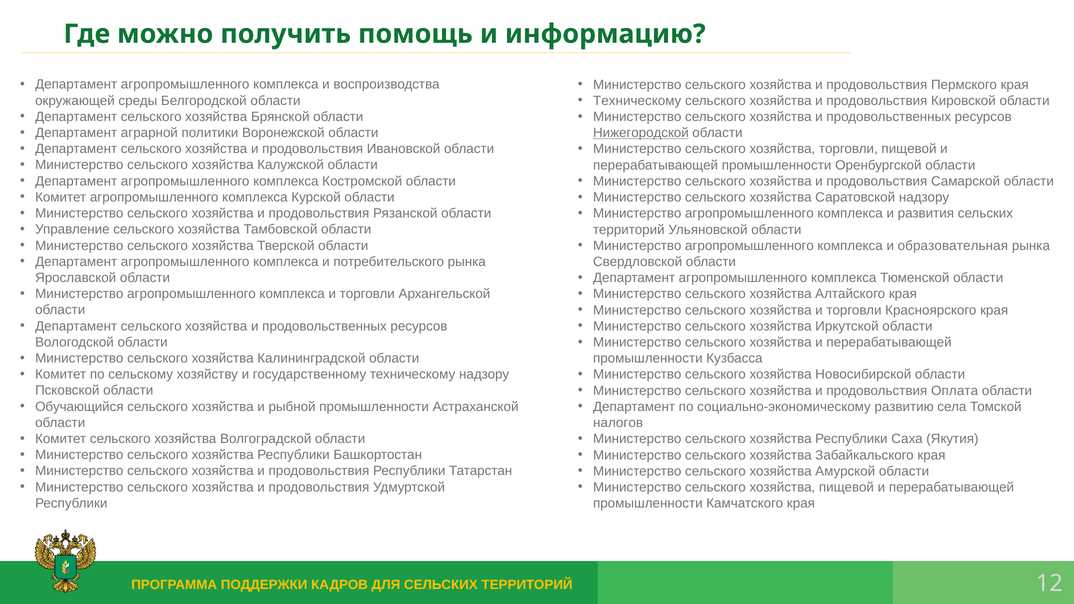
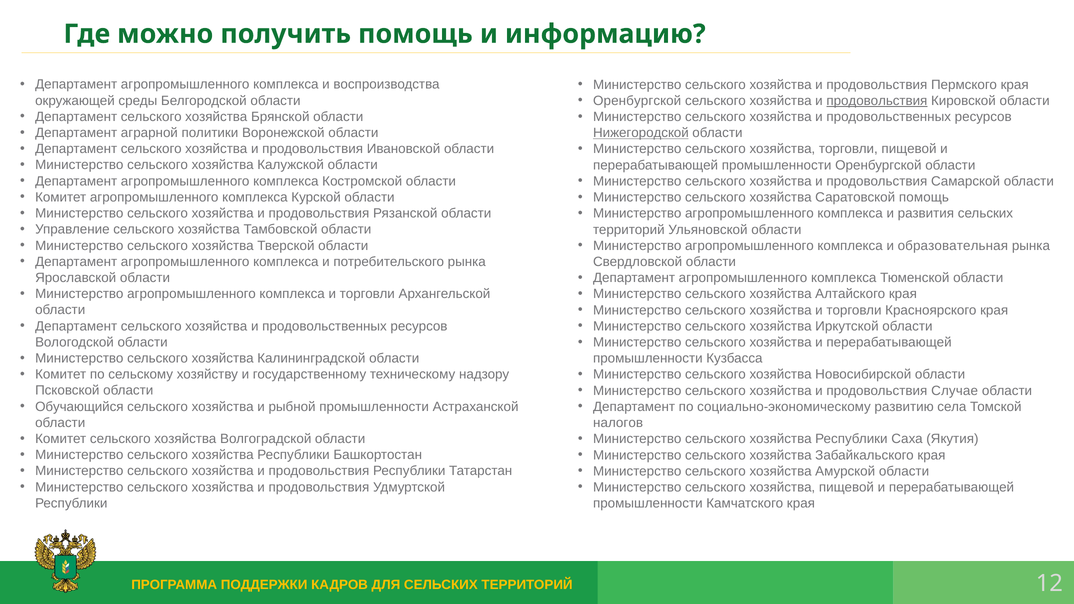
Техническому: Техническому -> Оренбургской (637, 101)
продовольствия underline: none -> present (877, 101)
Саратовской надзору: надзору -> помощь (924, 197)
Оплата: Оплата -> Случае (955, 391)
